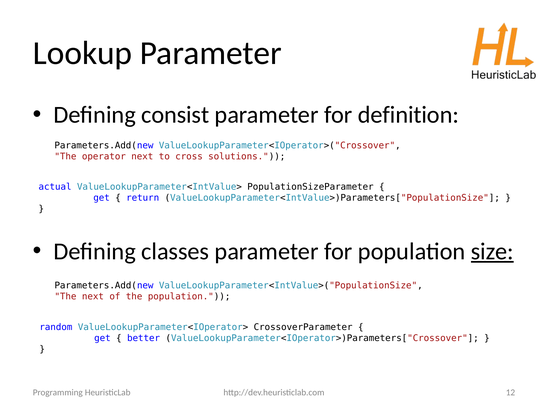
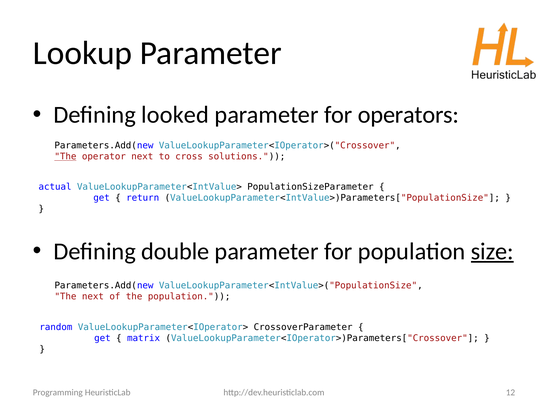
consist: consist -> looked (175, 115)
definition: definition -> operators (408, 115)
The underline: none -> present (65, 157)
classes: classes -> double (175, 251)
better: better -> matrix (144, 338)
